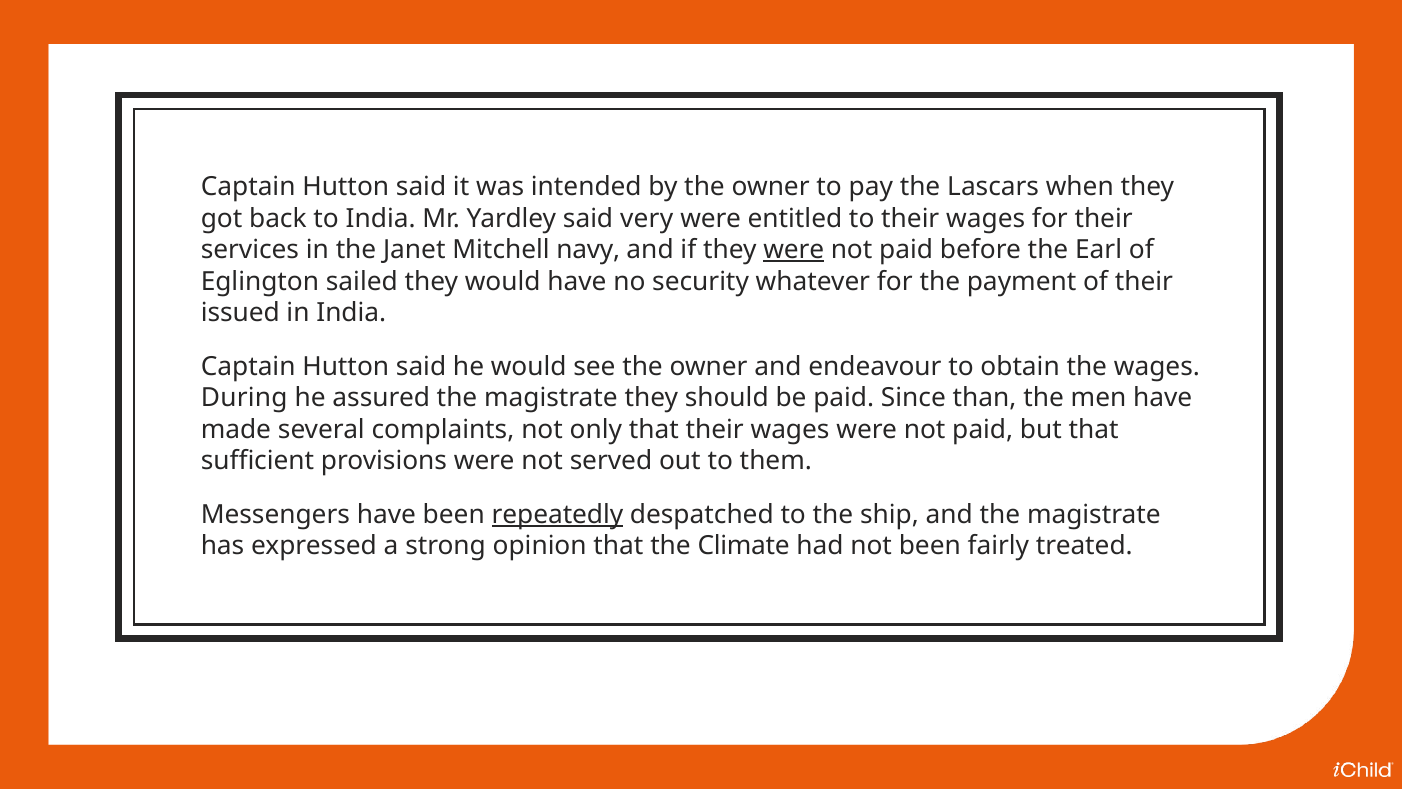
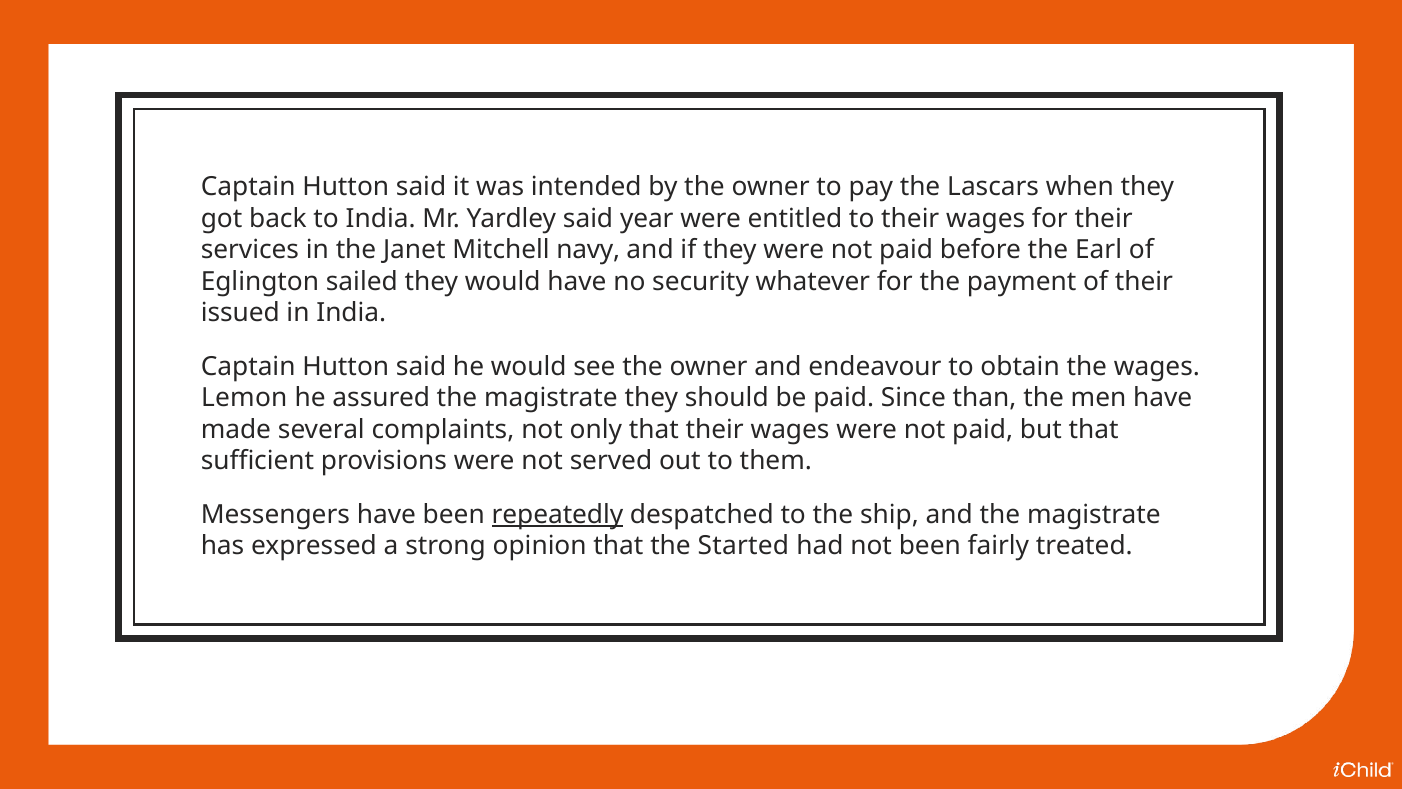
very: very -> year (647, 218)
were underline: present -> none (794, 250)
During: During -> Lemon (244, 398)
Climate: Climate -> Started (743, 546)
